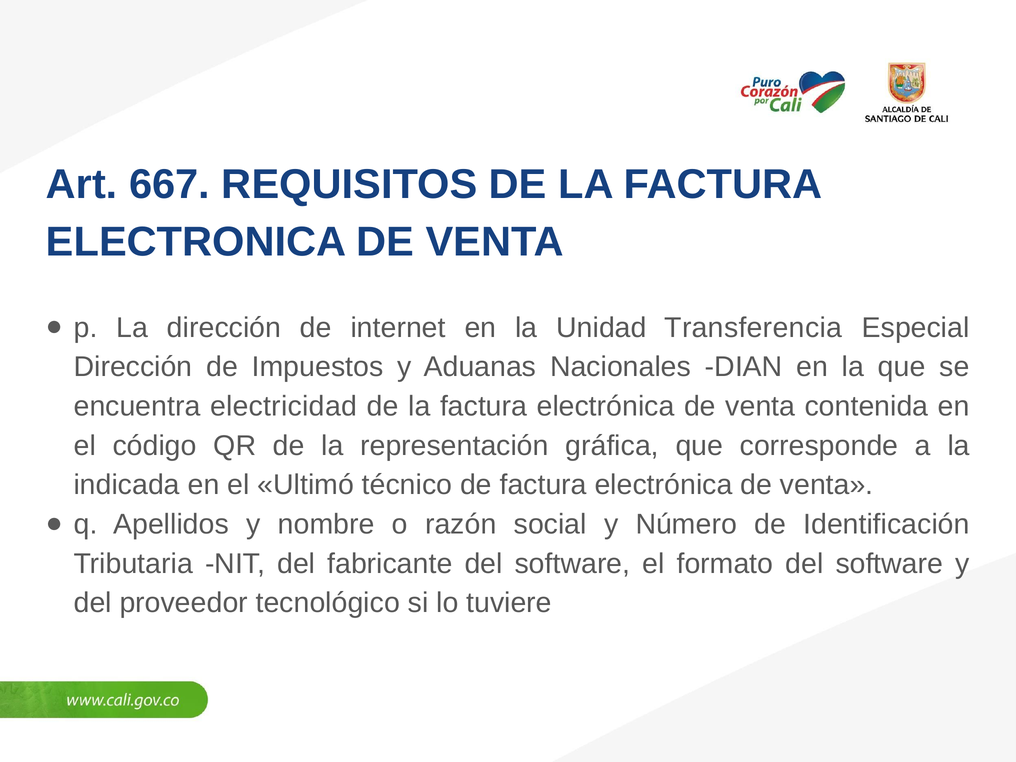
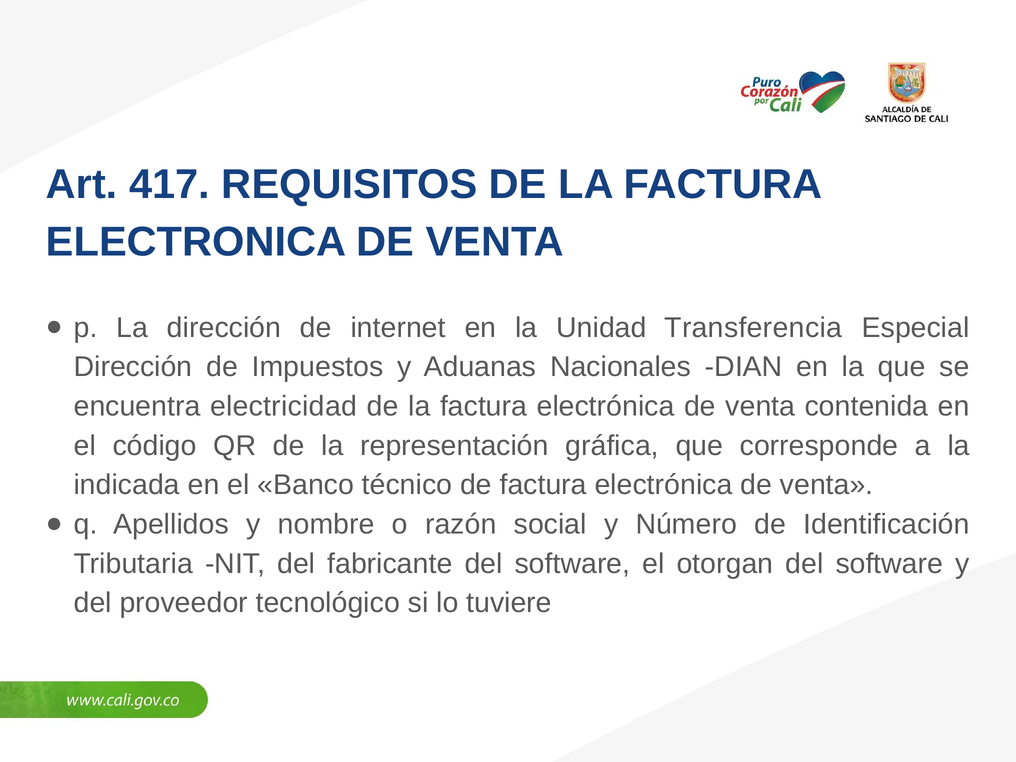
667: 667 -> 417 (170, 185)
Ultimó: Ultimó -> Banco (306, 485)
formato: formato -> otorgan (725, 564)
